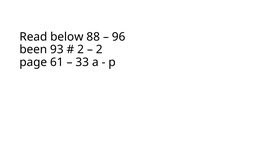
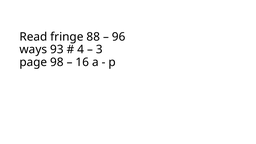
below: below -> fringe (67, 37)
been: been -> ways (33, 49)
2: 2 -> 4 (81, 49)
2: 2 -> 3 (99, 49)
61: 61 -> 98 (57, 62)
33: 33 -> 16 (82, 62)
